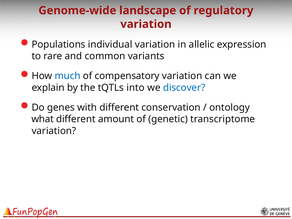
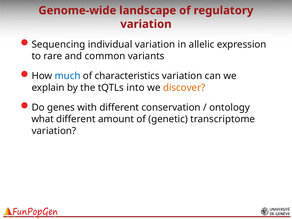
Populations: Populations -> Sequencing (59, 44)
compensatory: compensatory -> characteristics (127, 76)
discover colour: blue -> orange (184, 88)
